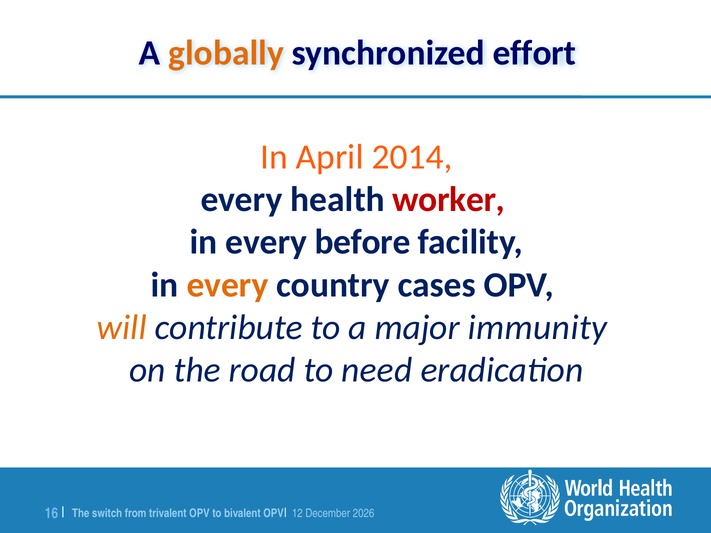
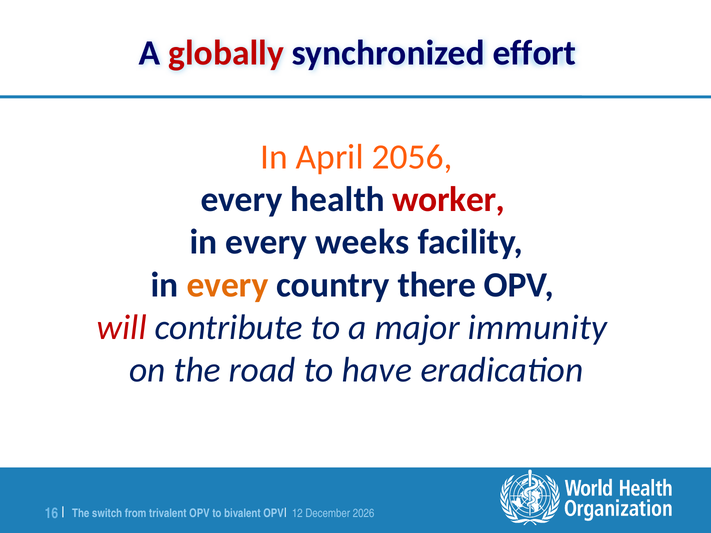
globally colour: orange -> red (226, 53)
2014: 2014 -> 2056 (412, 157)
before: before -> weeks (362, 242)
cases: cases -> there (437, 285)
will colour: orange -> red (122, 328)
need: need -> have (377, 370)
